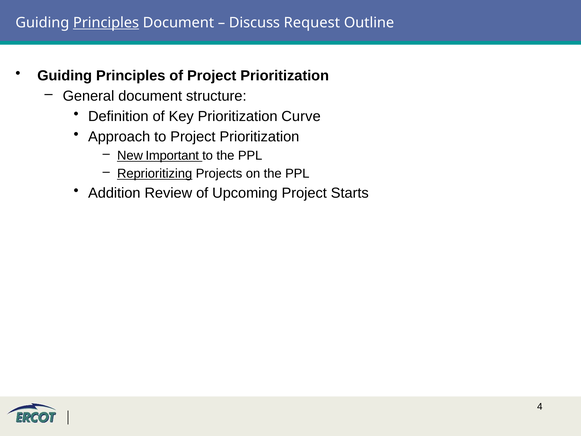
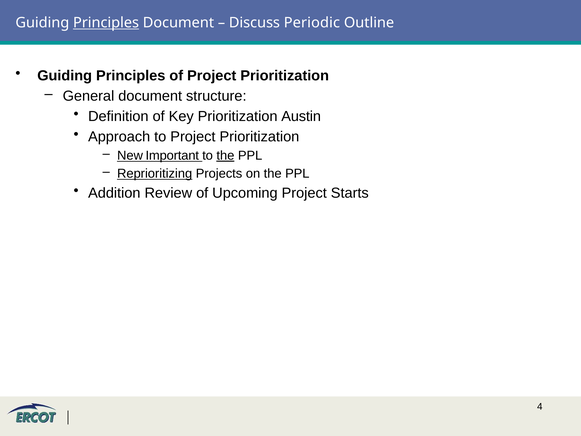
Request: Request -> Periodic (312, 23)
Curve: Curve -> Austin (301, 116)
the underline: none -> present (225, 156)
